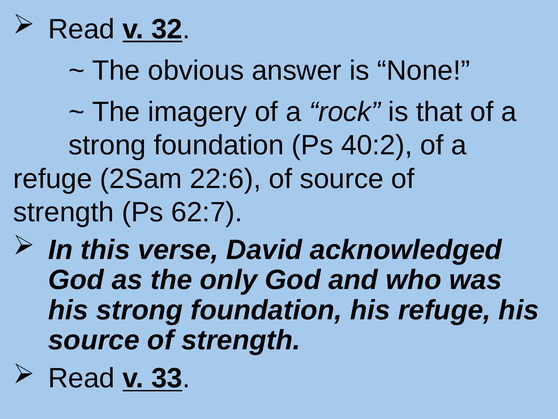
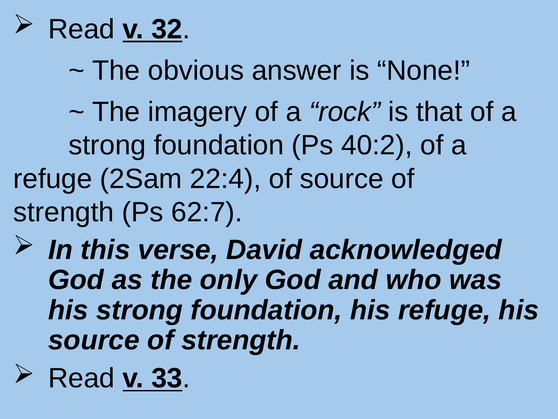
22:6: 22:6 -> 22:4 (225, 179)
